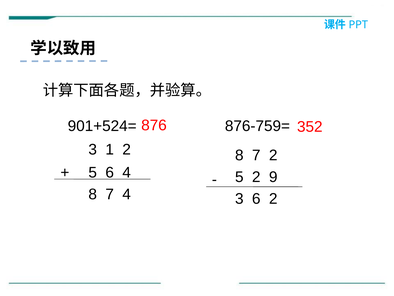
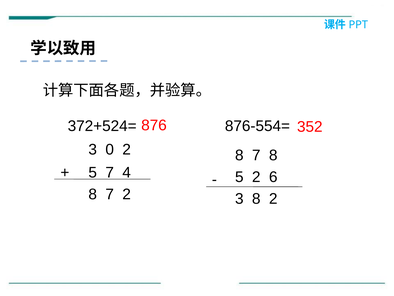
876-759=: 876-759= -> 876-554= (257, 126)
901+524=: 901+524= -> 372+524= (102, 126)
1: 1 -> 0 (110, 149)
7 2: 2 -> 8 (273, 155)
5 6: 6 -> 7 (110, 172)
9: 9 -> 6 (273, 177)
7 4: 4 -> 2 (127, 194)
3 6: 6 -> 8 (256, 199)
